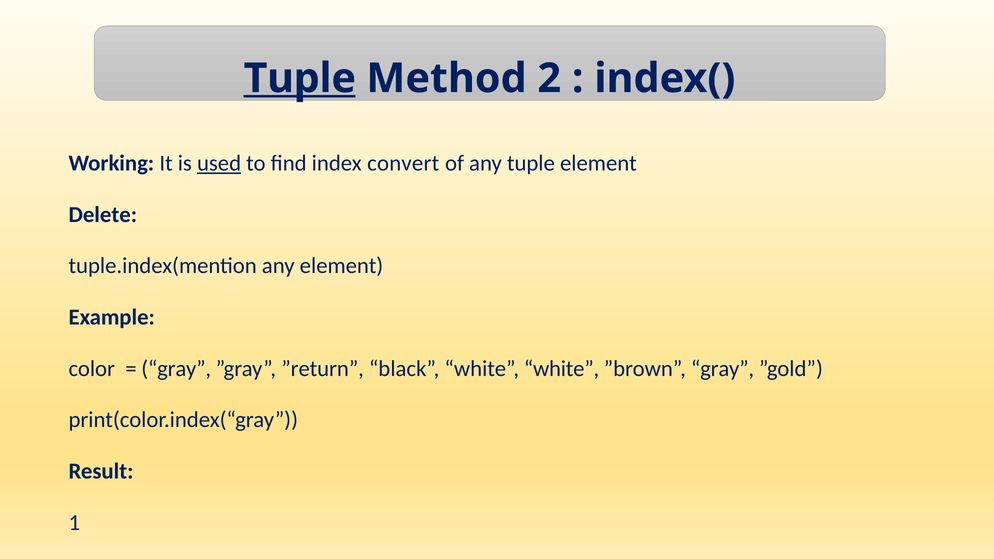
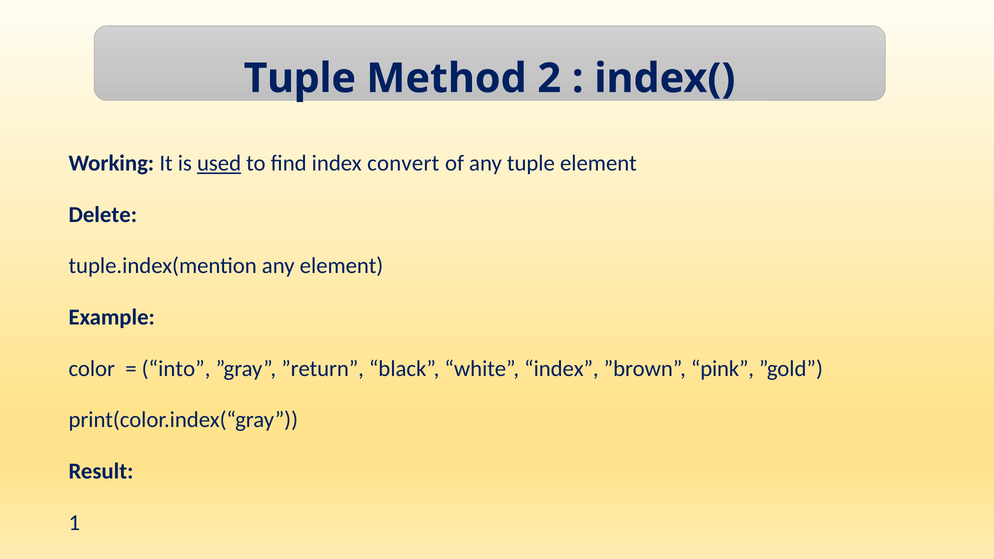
Tuple underline: present -> none (300, 78)
gray: gray -> into (176, 369)
white white: white -> index (561, 369)
”brown gray: gray -> pink (722, 369)
